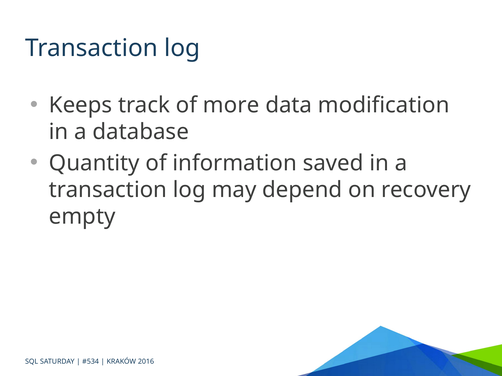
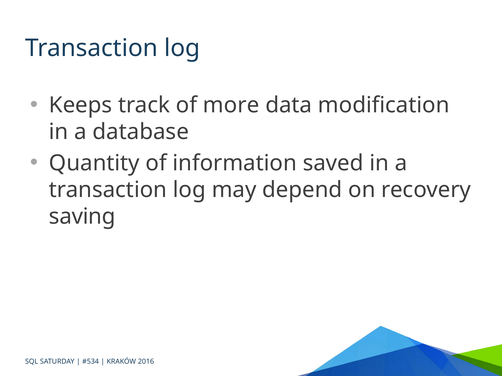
empty: empty -> saving (82, 217)
